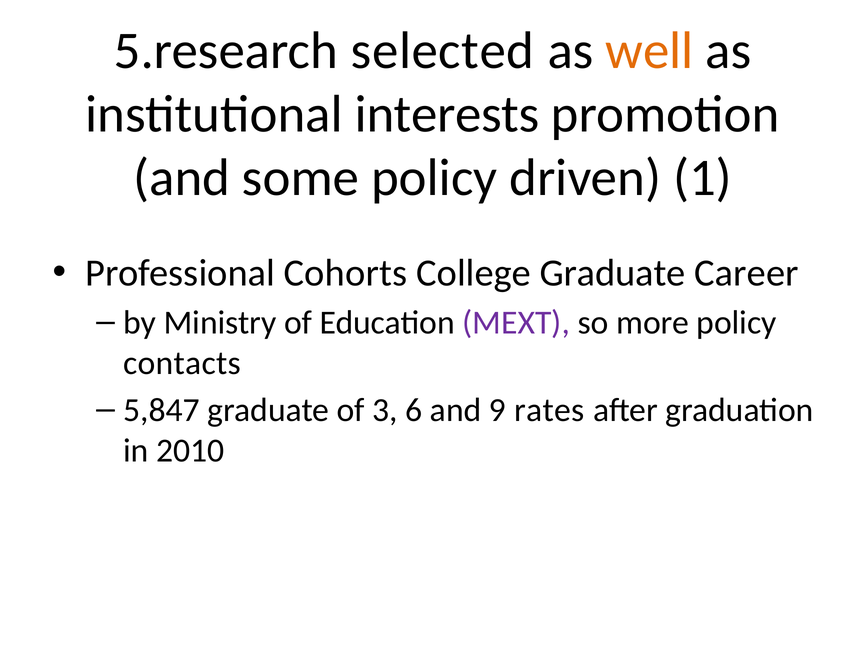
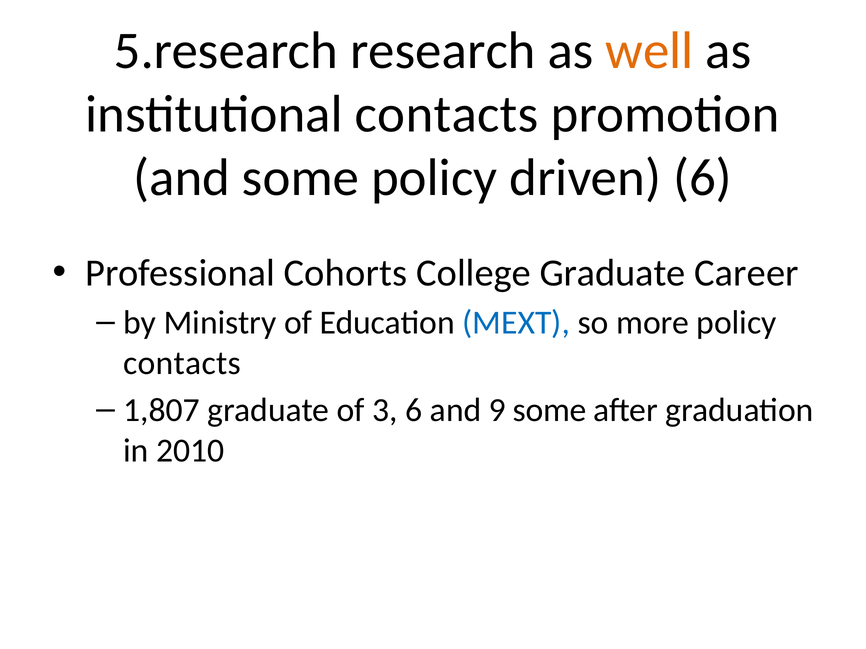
selected: selected -> research (443, 51)
institutional interests: interests -> contacts (447, 114)
driven 1: 1 -> 6 (702, 178)
MEXT colour: purple -> blue (516, 323)
5,847: 5,847 -> 1,807 (162, 410)
9 rates: rates -> some (550, 410)
